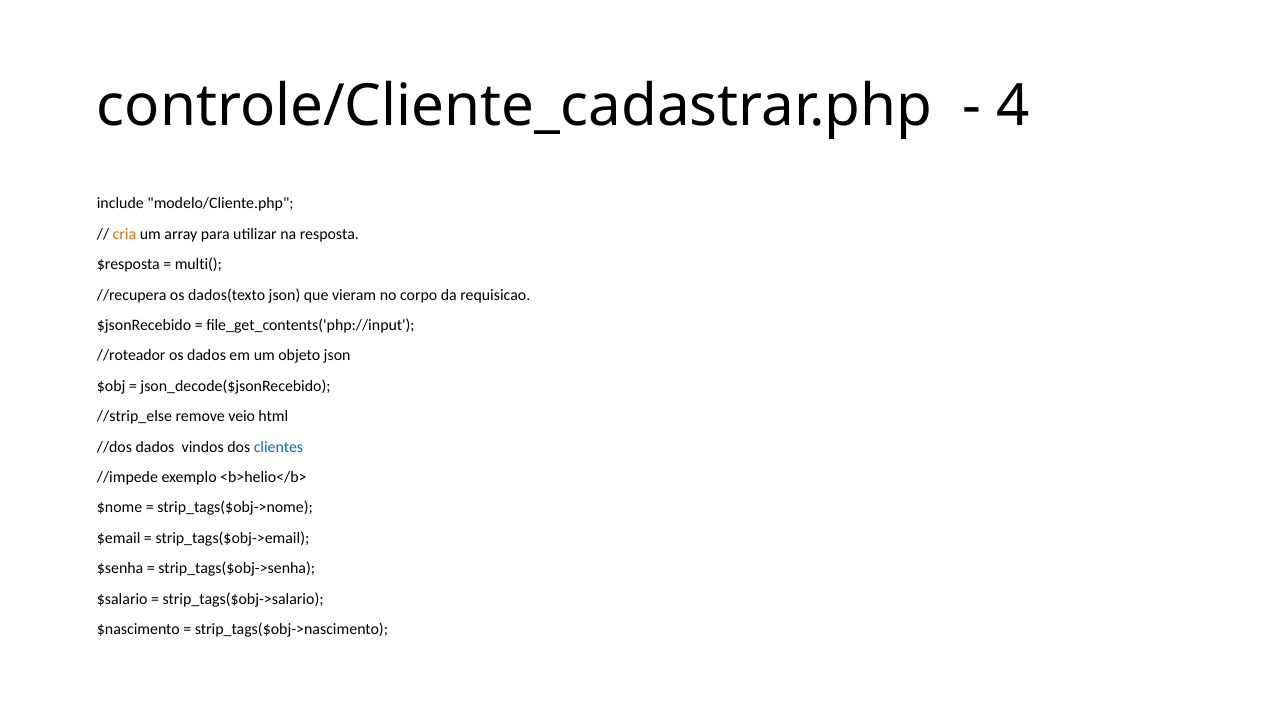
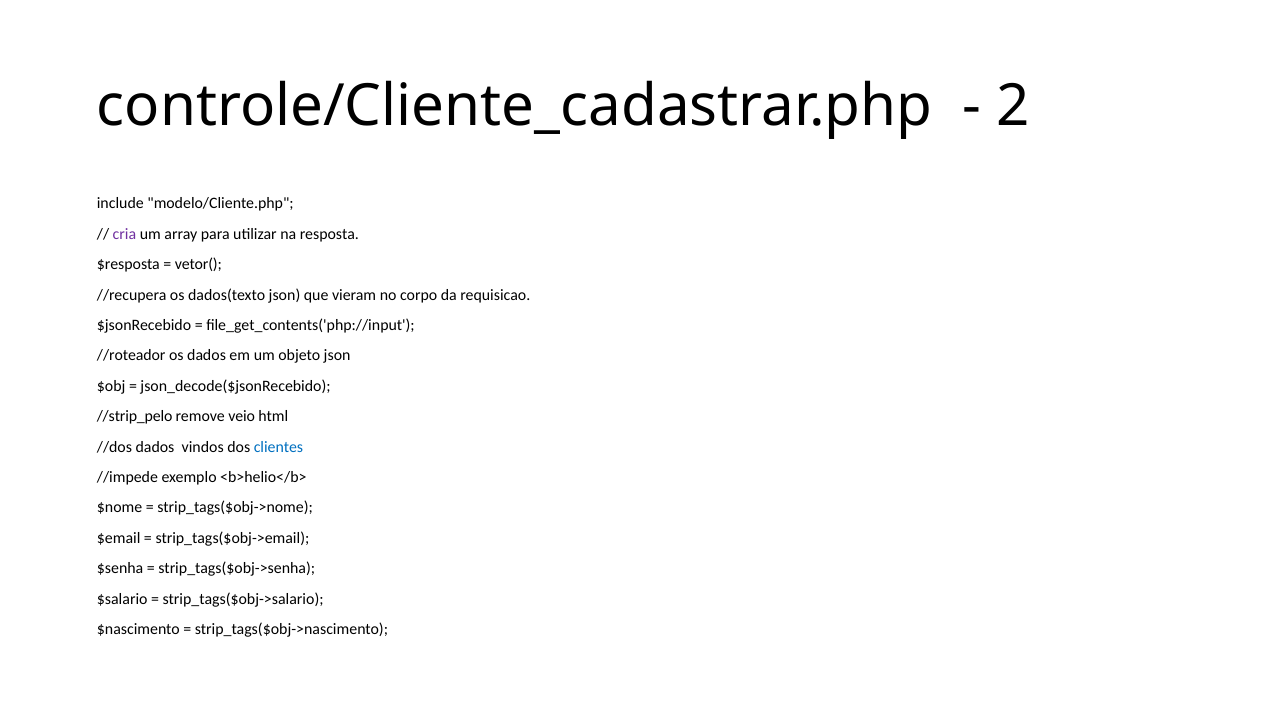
4: 4 -> 2 (1013, 107)
cria colour: orange -> purple (124, 234)
multi(: multi( -> vetor( (198, 265)
//strip_else: //strip_else -> //strip_pelo (135, 417)
